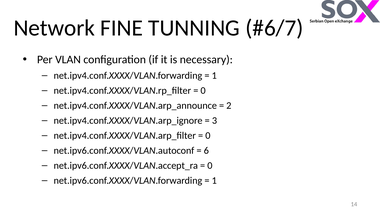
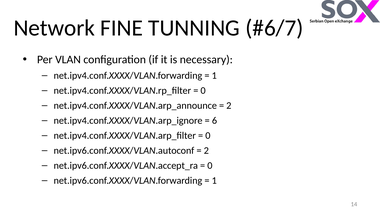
3: 3 -> 6 (214, 120)
6: 6 -> 2 (206, 150)
